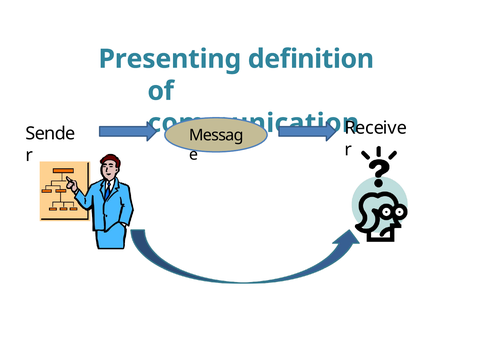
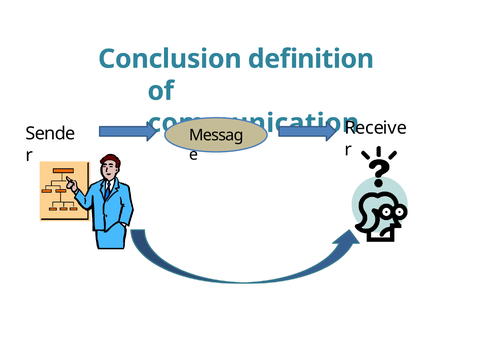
Presenting: Presenting -> Conclusion (170, 59)
